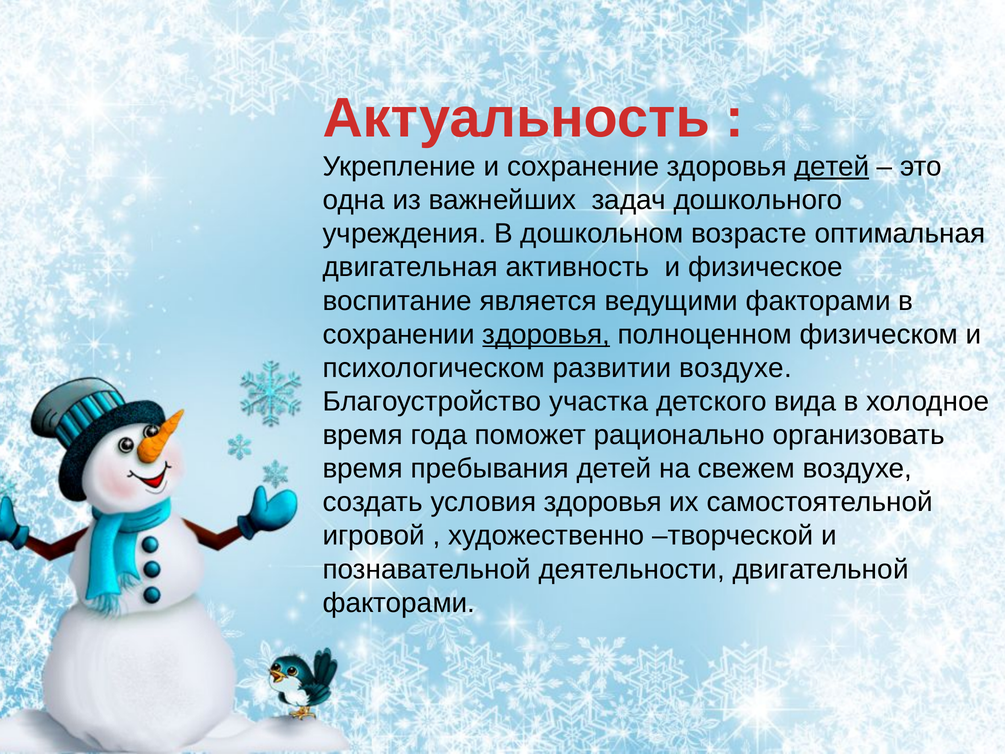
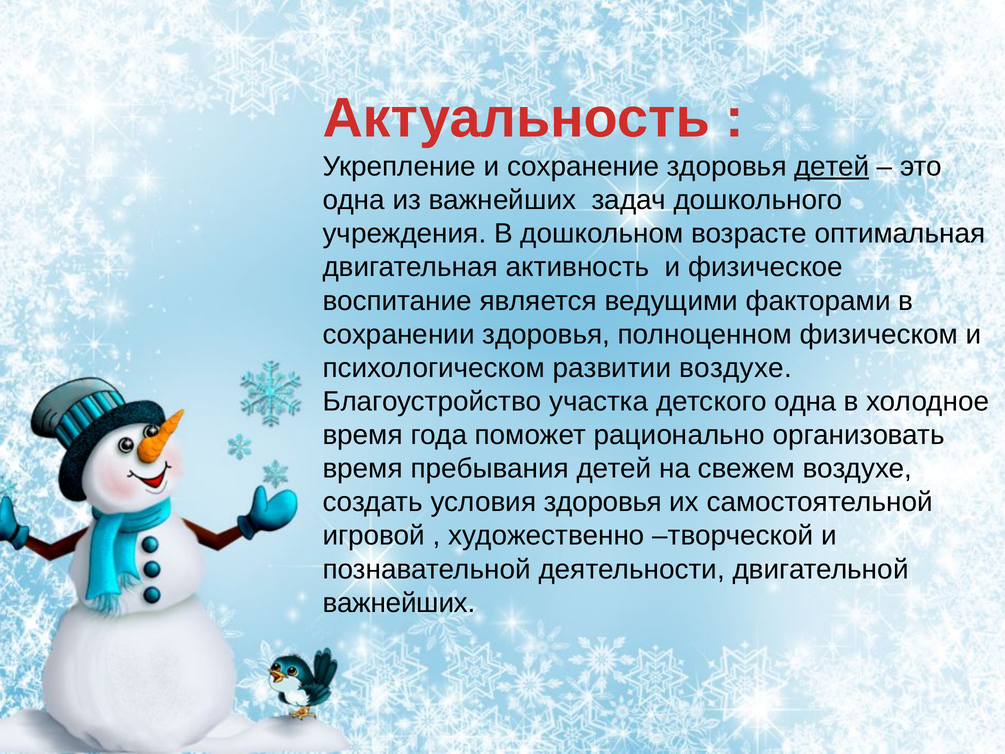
здоровья underline: present -> none (546, 334)
детского вида: вида -> одна (805, 401)
факторами: факторами -> важнейших (399, 603)
